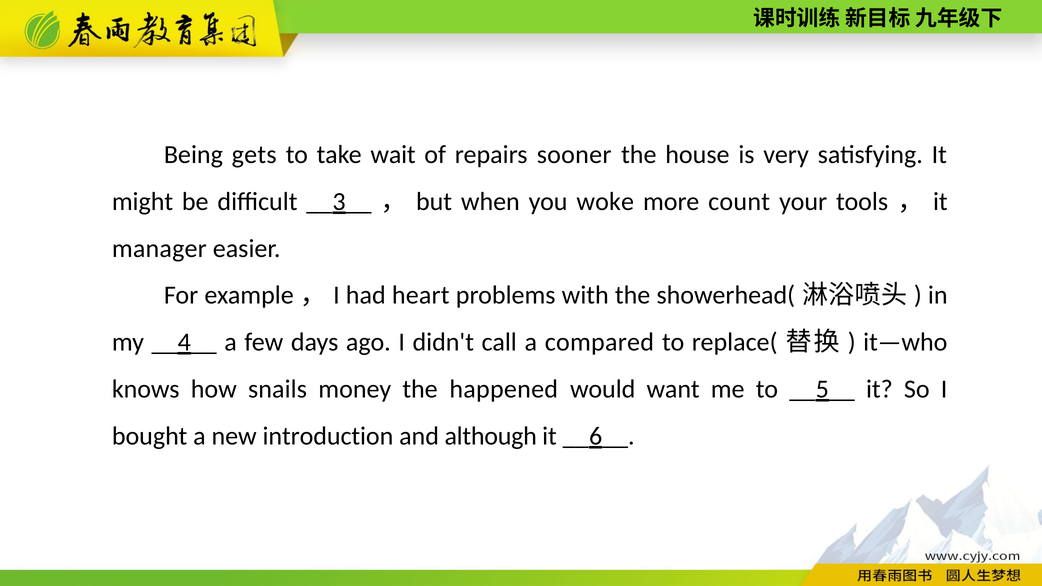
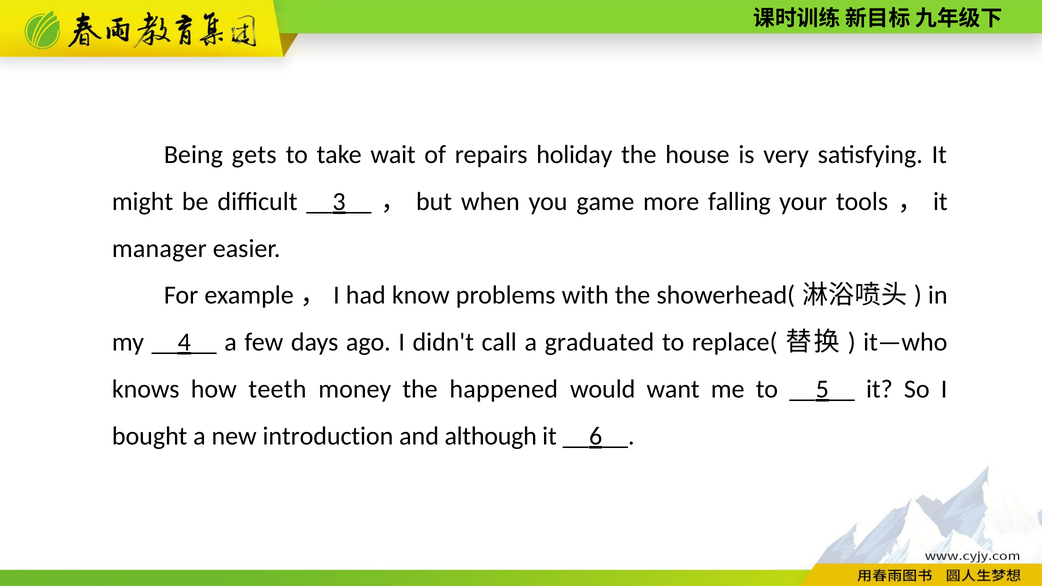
sooner: sooner -> holiday (574, 155)
woke: woke -> game (605, 202)
count: count -> falling (739, 202)
heart: heart -> know (421, 295)
compared: compared -> graduated (599, 342)
snails: snails -> teeth (277, 389)
